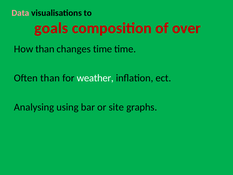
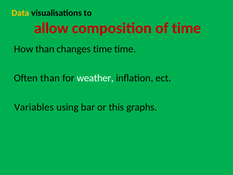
Data colour: pink -> yellow (20, 13)
goals: goals -> allow (51, 28)
of over: over -> time (186, 28)
Analysing: Analysing -> Variables (34, 107)
site: site -> this (116, 107)
